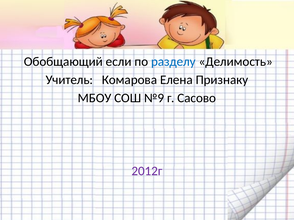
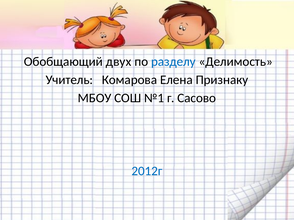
если: если -> двух (119, 62)
№9: №9 -> №1 (154, 98)
2012г colour: purple -> blue (147, 171)
